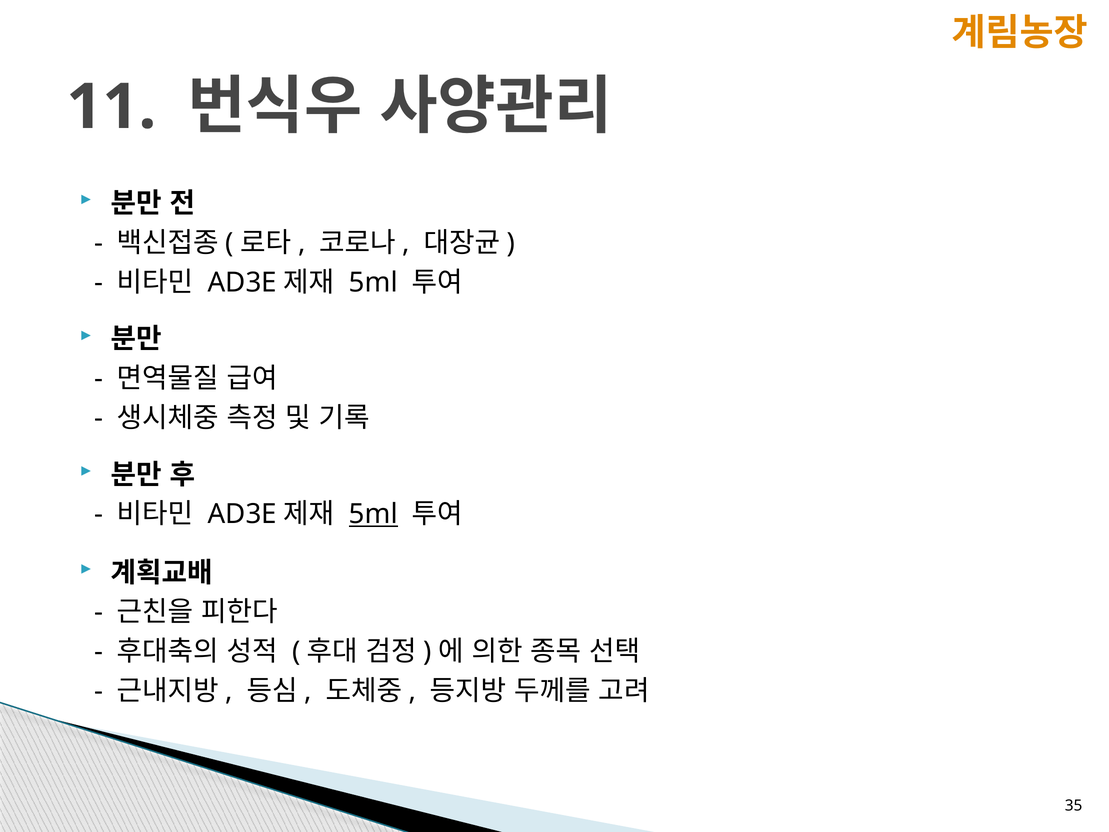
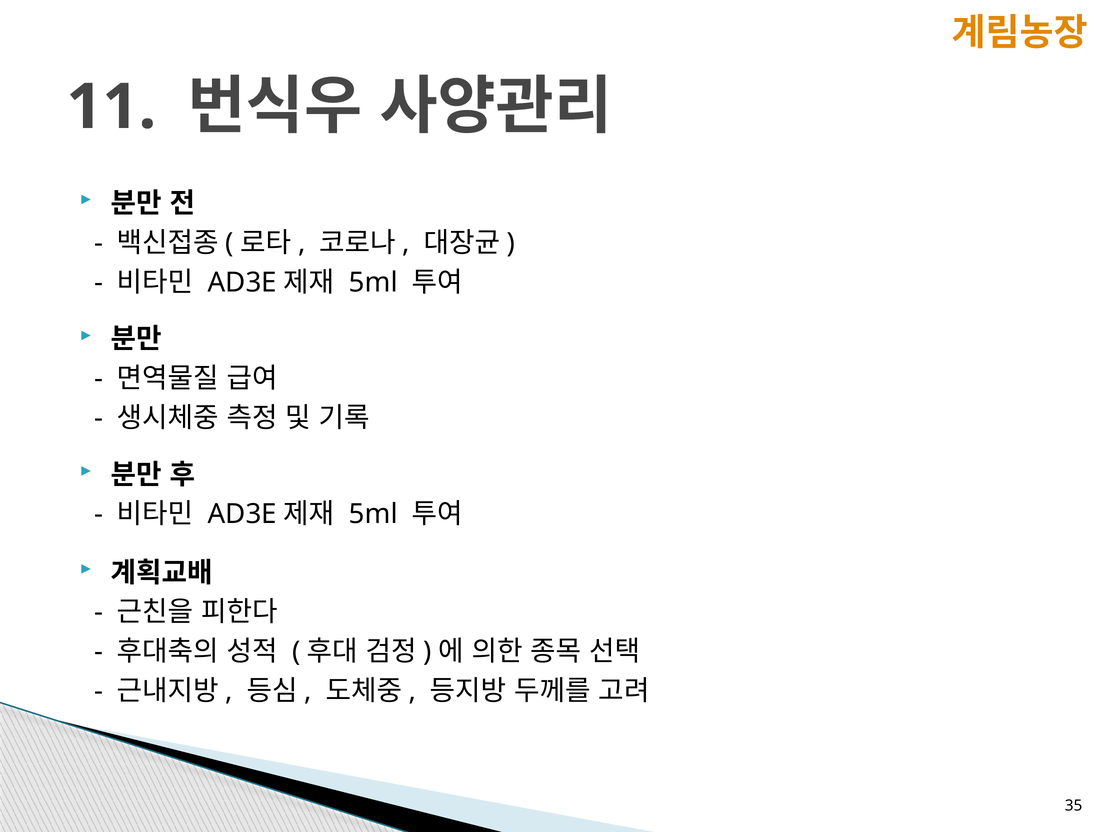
5ml underline: present -> none (373, 514)
